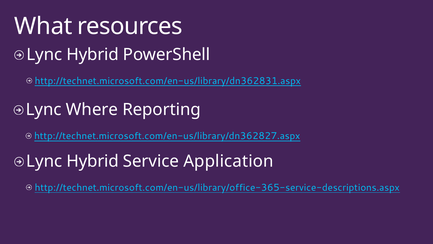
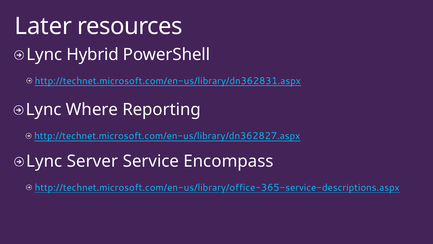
What: What -> Later (43, 26)
Hybrid: Hybrid -> Server (92, 161)
Application: Application -> Encompass (229, 161)
